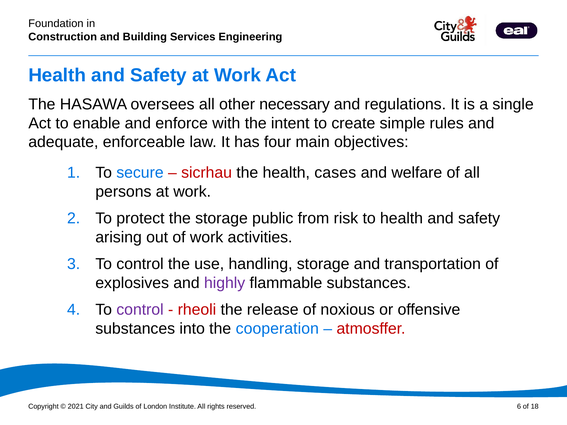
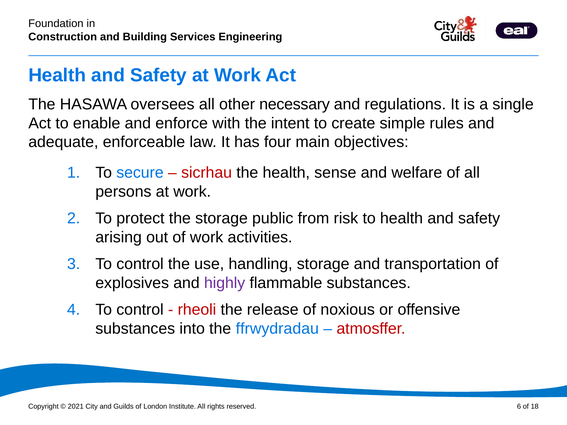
cases: cases -> sense (335, 173)
control colour: purple -> black (140, 310)
cooperation: cooperation -> ffrwydradau (277, 329)
